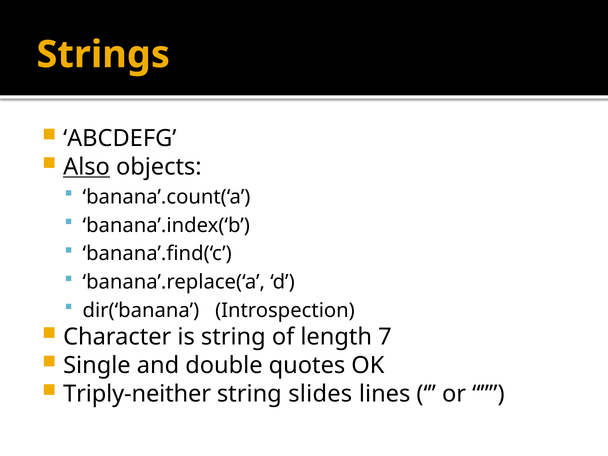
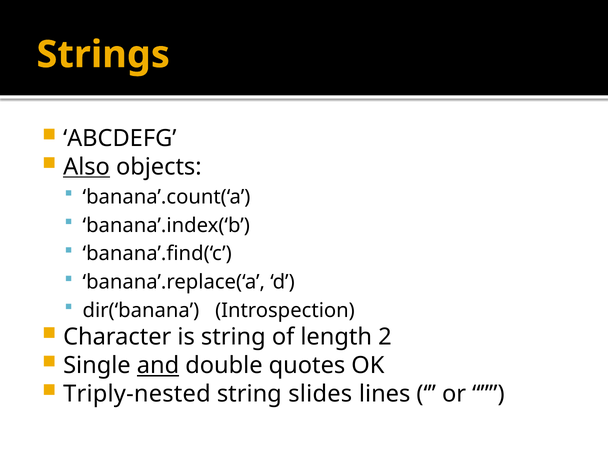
7: 7 -> 2 (385, 337)
and underline: none -> present (158, 365)
Triply-neither: Triply-neither -> Triply-nested (137, 394)
